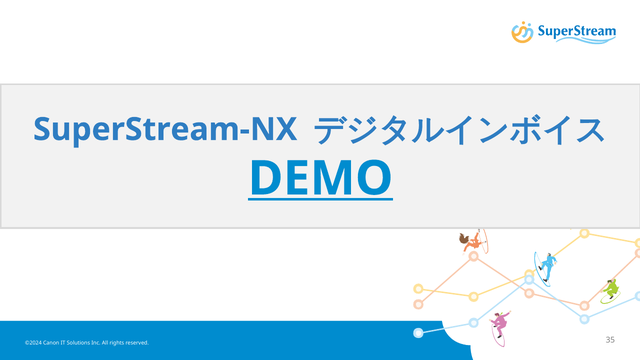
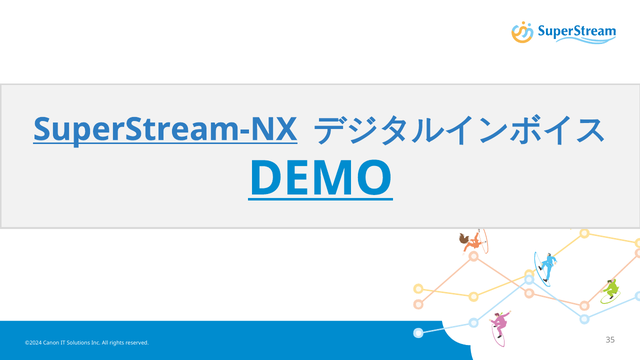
SuperStream-NX underline: none -> present (165, 129)
